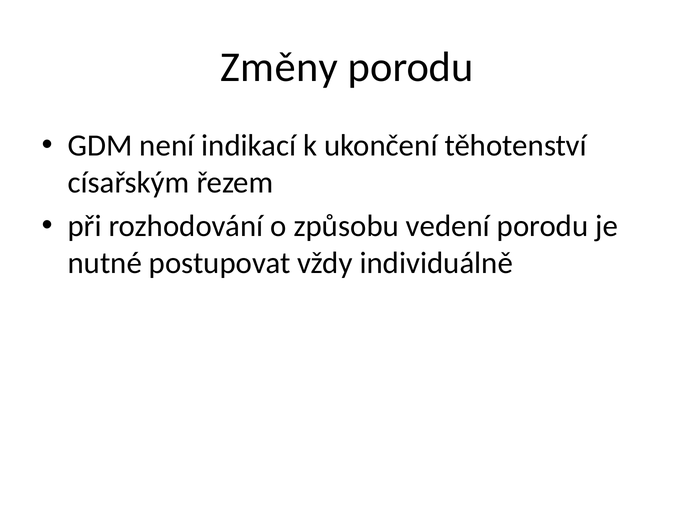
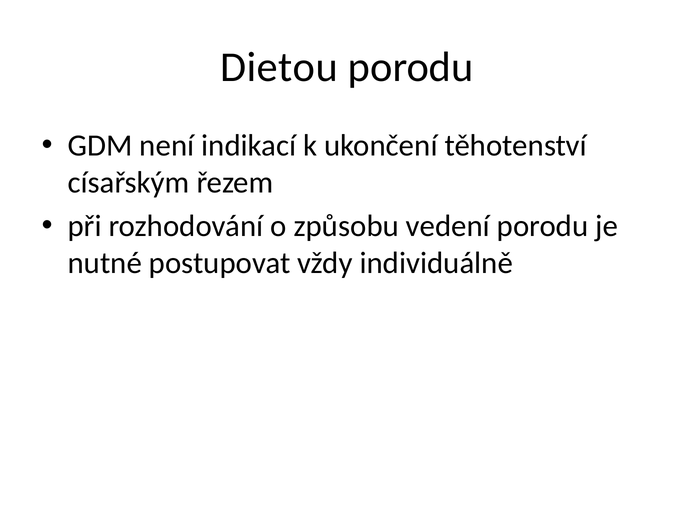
Změny: Změny -> Dietou (279, 67)
